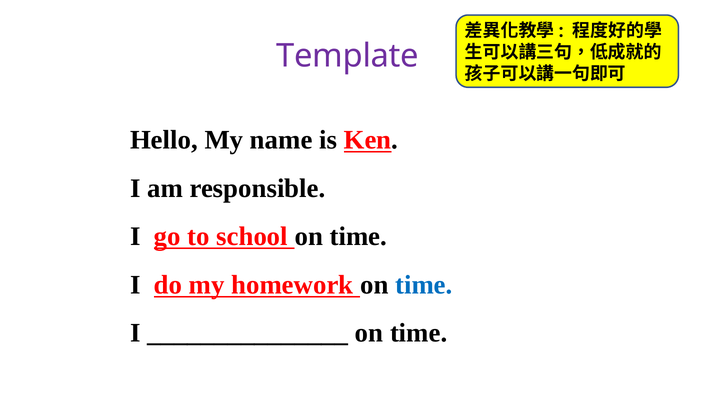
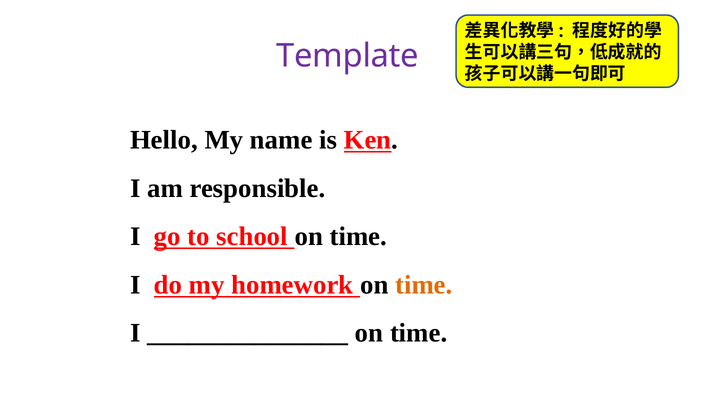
time colour: blue -> orange (424, 285)
